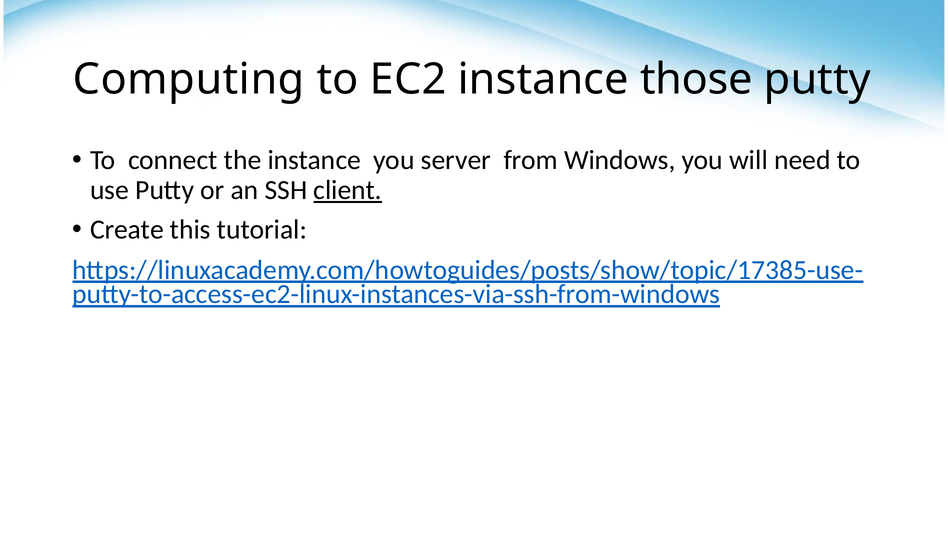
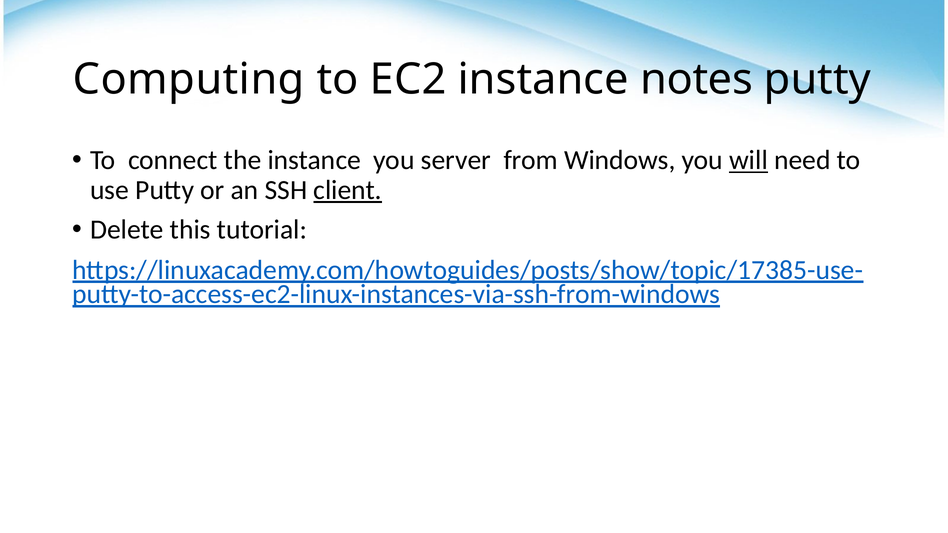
those: those -> notes (696, 80)
will underline: none -> present (749, 160)
Create: Create -> Delete (127, 230)
